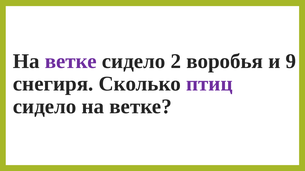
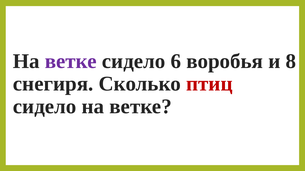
2: 2 -> 6 (176, 61)
9: 9 -> 8 (291, 61)
птиц colour: purple -> red (209, 84)
